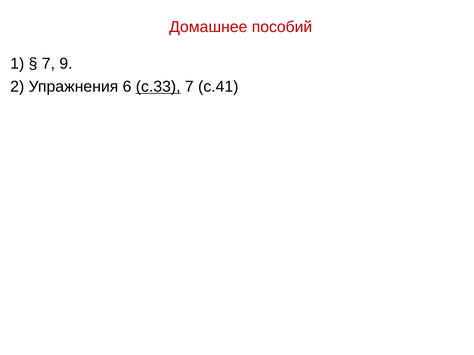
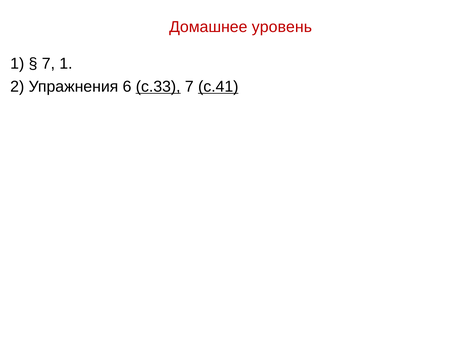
пособий: пособий -> уровень (282, 27)
7 9: 9 -> 1 (66, 64)
с.41 underline: none -> present (218, 87)
